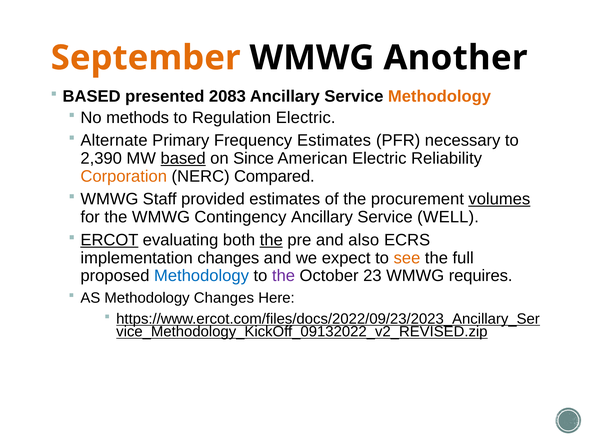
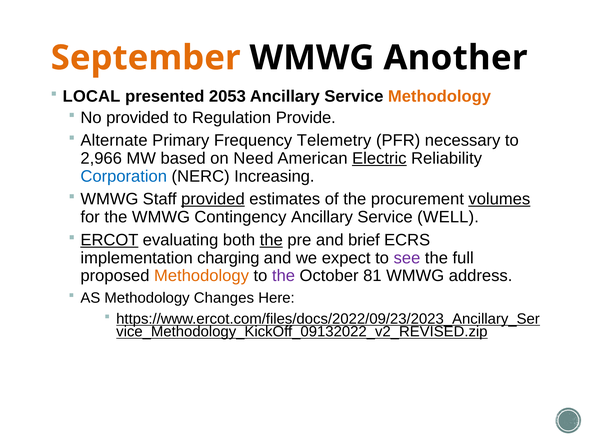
BASED: BASED -> LOCAL (91, 96)
2083: 2083 -> 2053 (227, 96)
No methods: methods -> provided (138, 118)
Regulation Electric: Electric -> Provide (306, 118)
Frequency Estimates: Estimates -> Telemetry (334, 141)
2,390: 2,390 -> 2,966 (101, 158)
based underline: present -> none (183, 158)
Since: Since -> Need (253, 158)
Electric underline: none -> present (379, 158)
Corporation colour: orange -> blue (124, 176)
Compared: Compared -> Increasing (274, 176)
provided underline: none -> present (213, 199)
also: also -> brief (364, 240)
implementation changes: changes -> charging (228, 258)
see colour: orange -> purple (407, 258)
Methodology colour: blue -> orange (202, 276)
23: 23 -> 81 (372, 276)
requires: requires -> address (481, 276)
